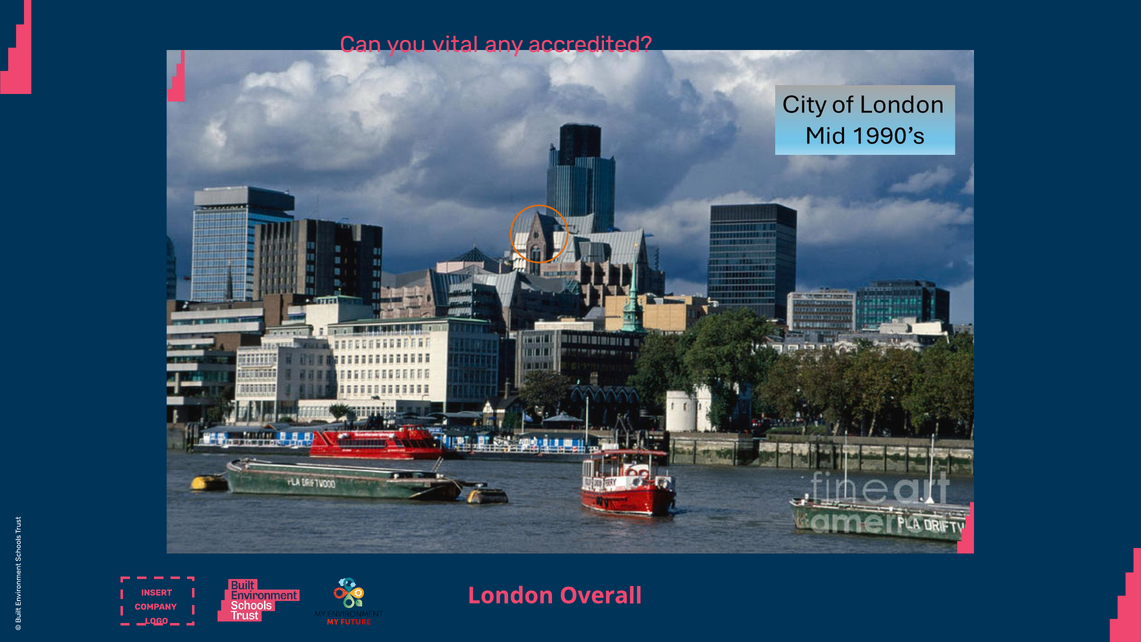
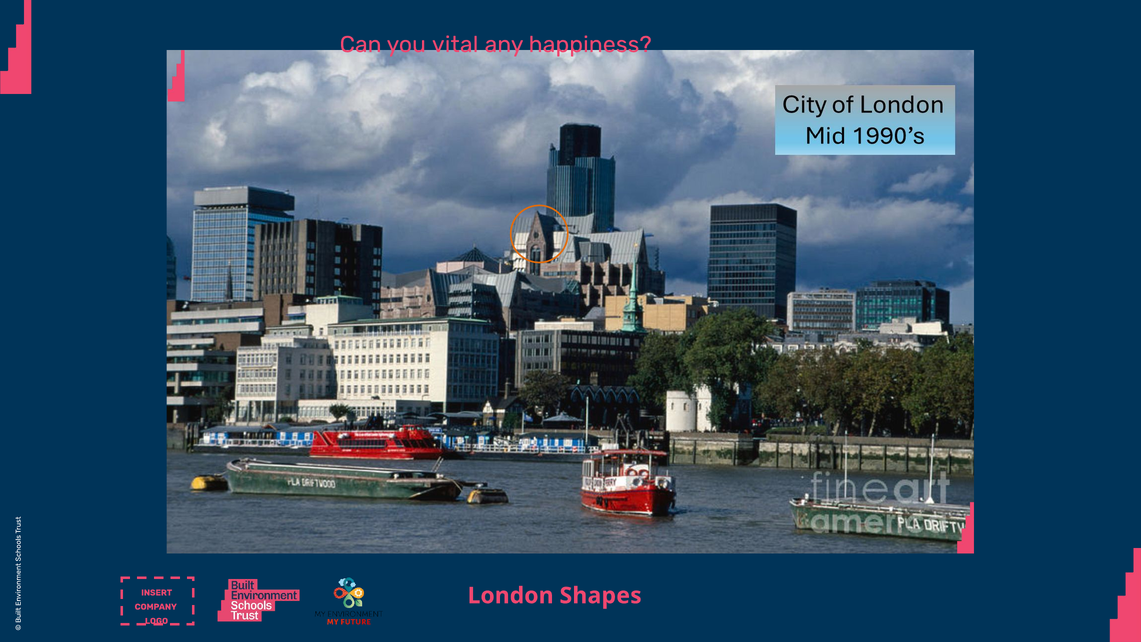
accredited: accredited -> happiness (590, 45)
Overall: Overall -> Shapes (601, 596)
